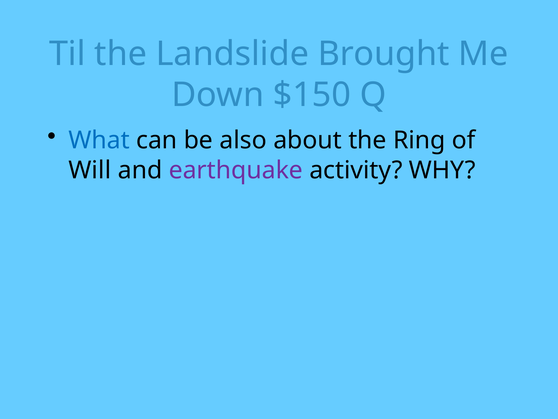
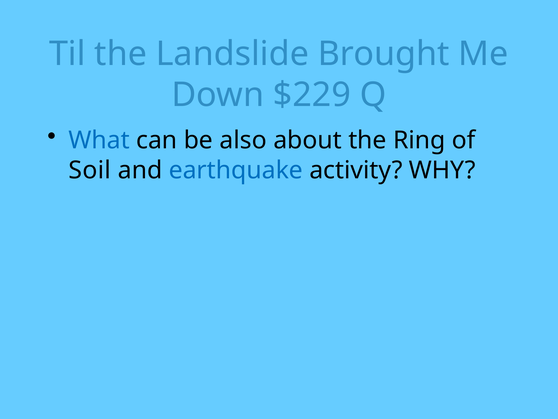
$150: $150 -> $229 (312, 95)
Will: Will -> Soil (90, 170)
earthquake colour: purple -> blue (236, 170)
